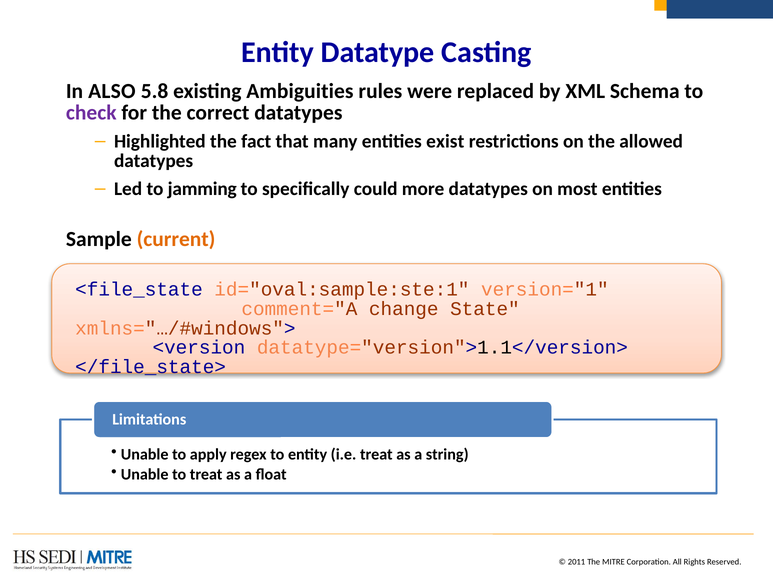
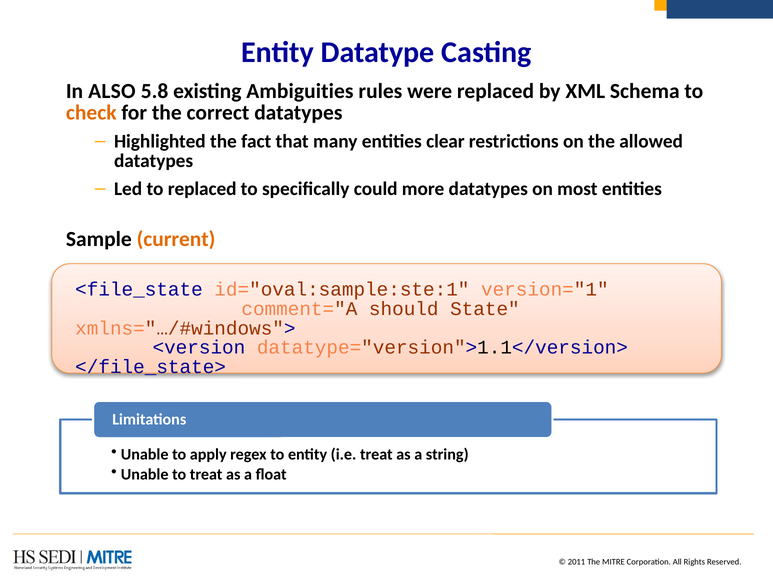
check colour: purple -> orange (91, 113)
exist: exist -> clear (445, 142)
to jamming: jamming -> replaced (202, 189)
change: change -> should (404, 309)
